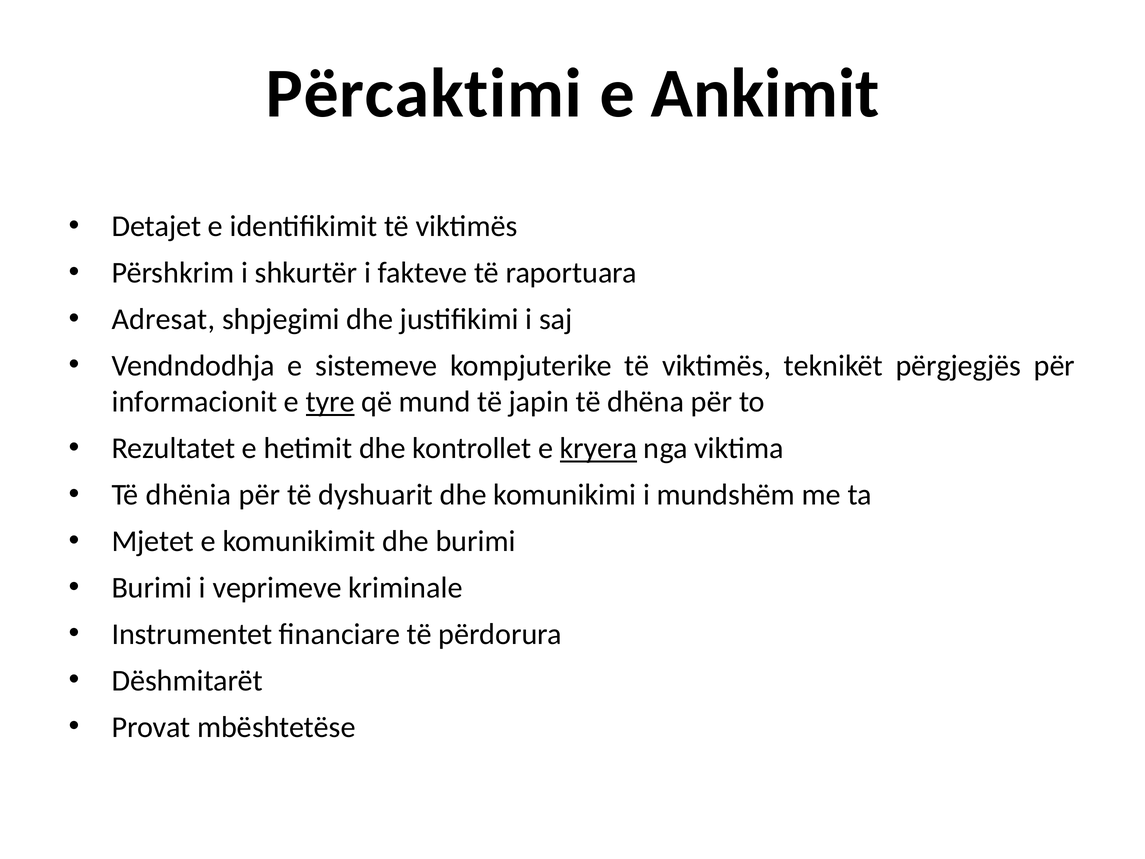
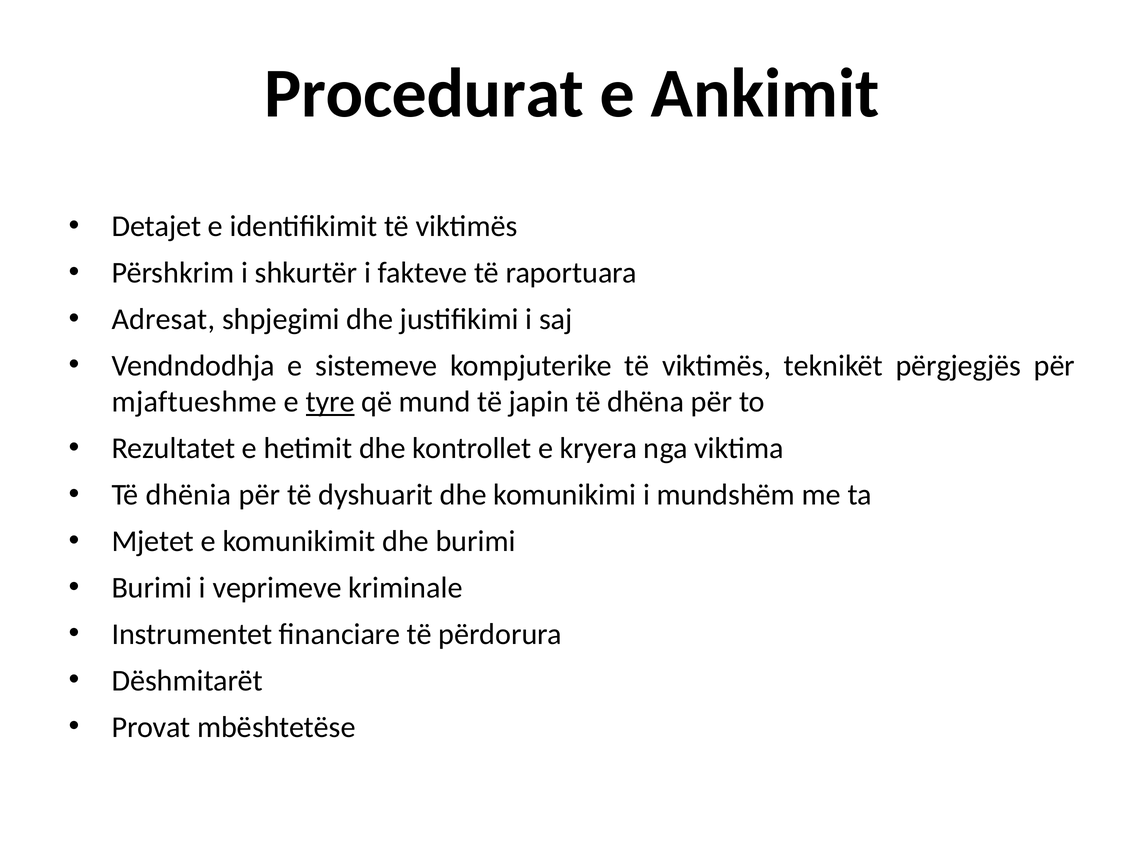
Përcaktimi: Përcaktimi -> Procedurat (424, 94)
informacionit: informacionit -> mjaftueshme (194, 402)
kryera underline: present -> none (598, 448)
